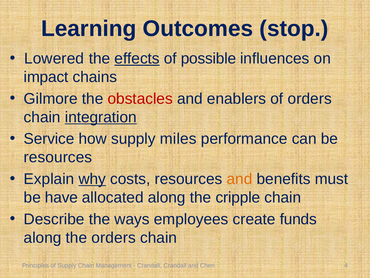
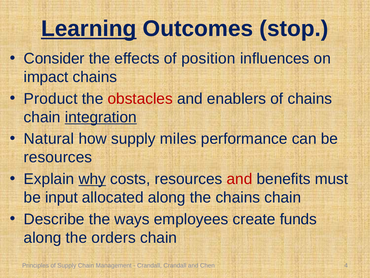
Learning underline: none -> present (89, 29)
Lowered: Lowered -> Consider (54, 58)
effects underline: present -> none (137, 58)
possible: possible -> position (208, 58)
Gilmore: Gilmore -> Product (51, 99)
of orders: orders -> chains (310, 99)
Service: Service -> Natural (49, 139)
and colour: orange -> red (239, 179)
have: have -> input (61, 197)
the cripple: cripple -> chains (238, 197)
